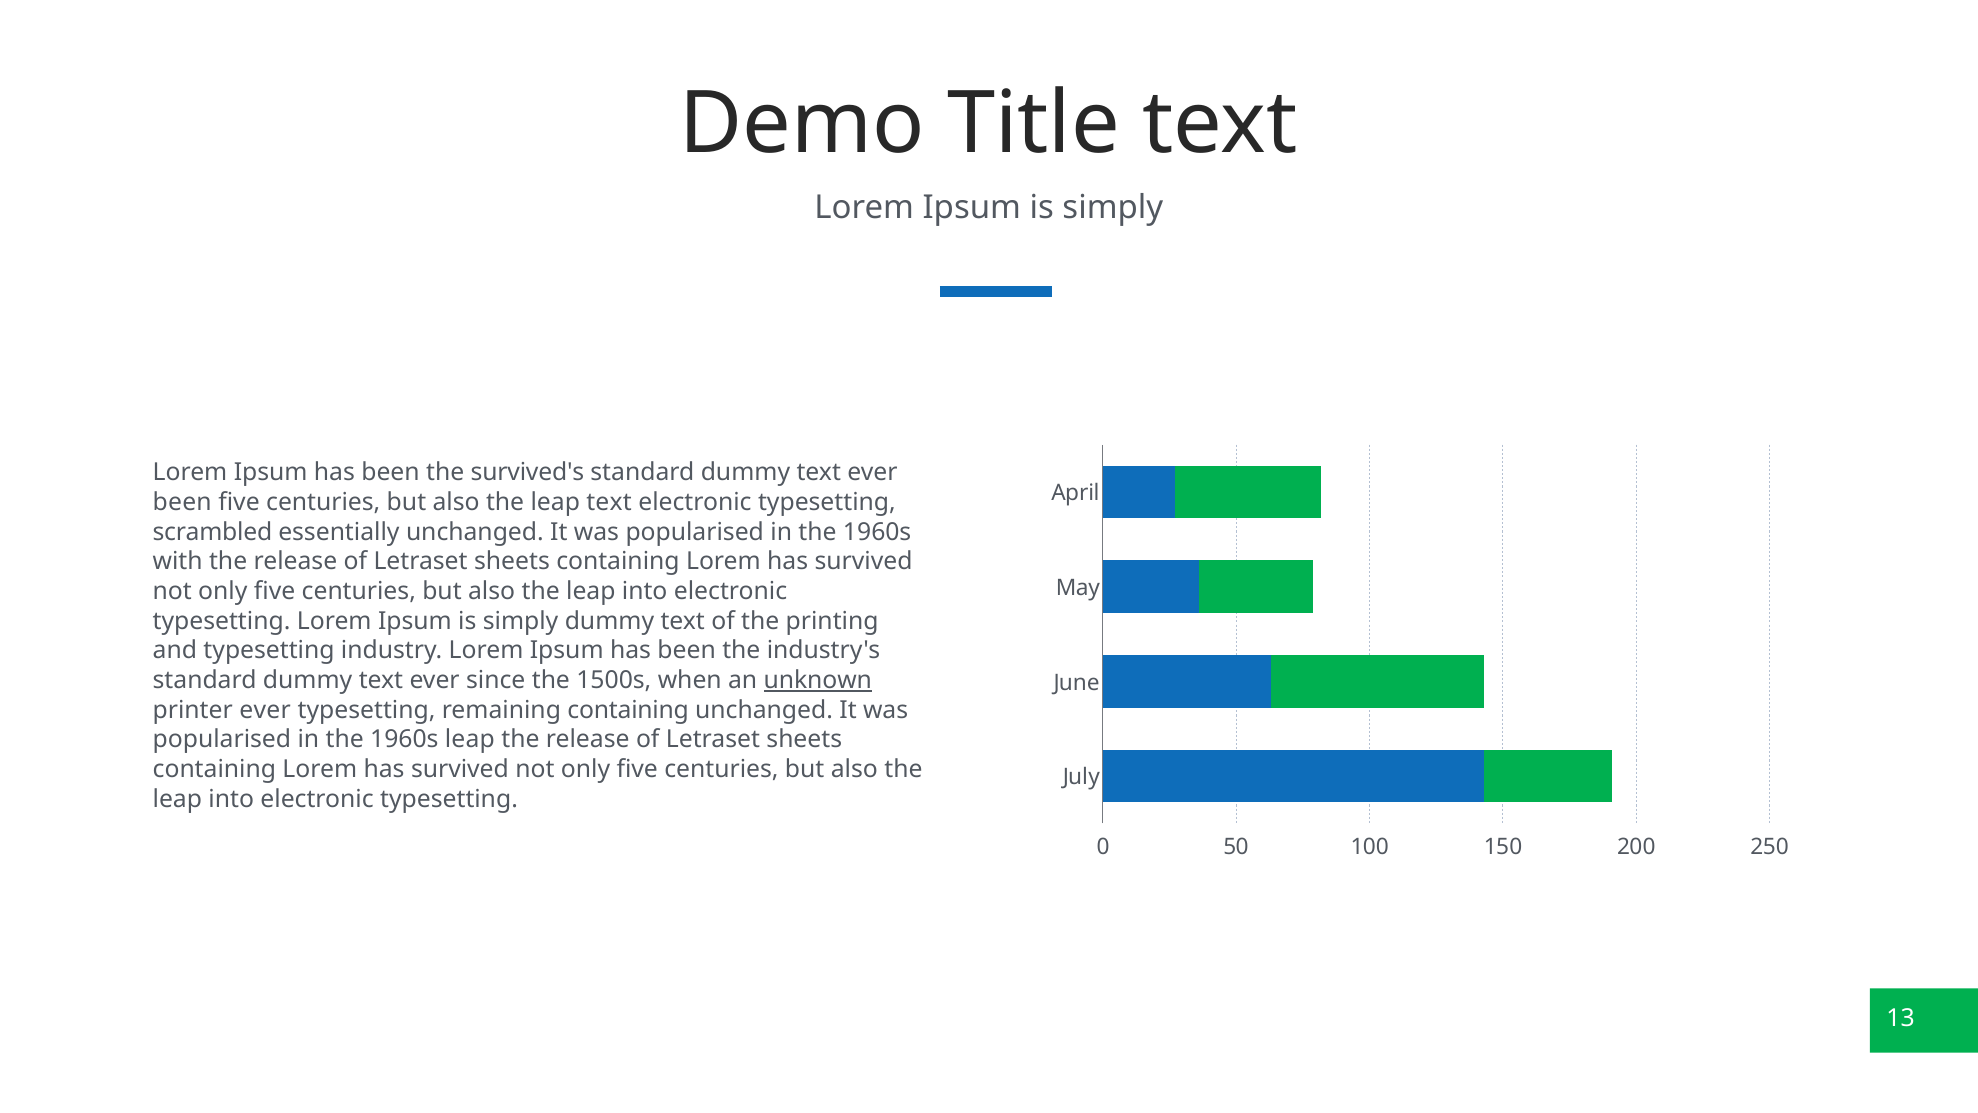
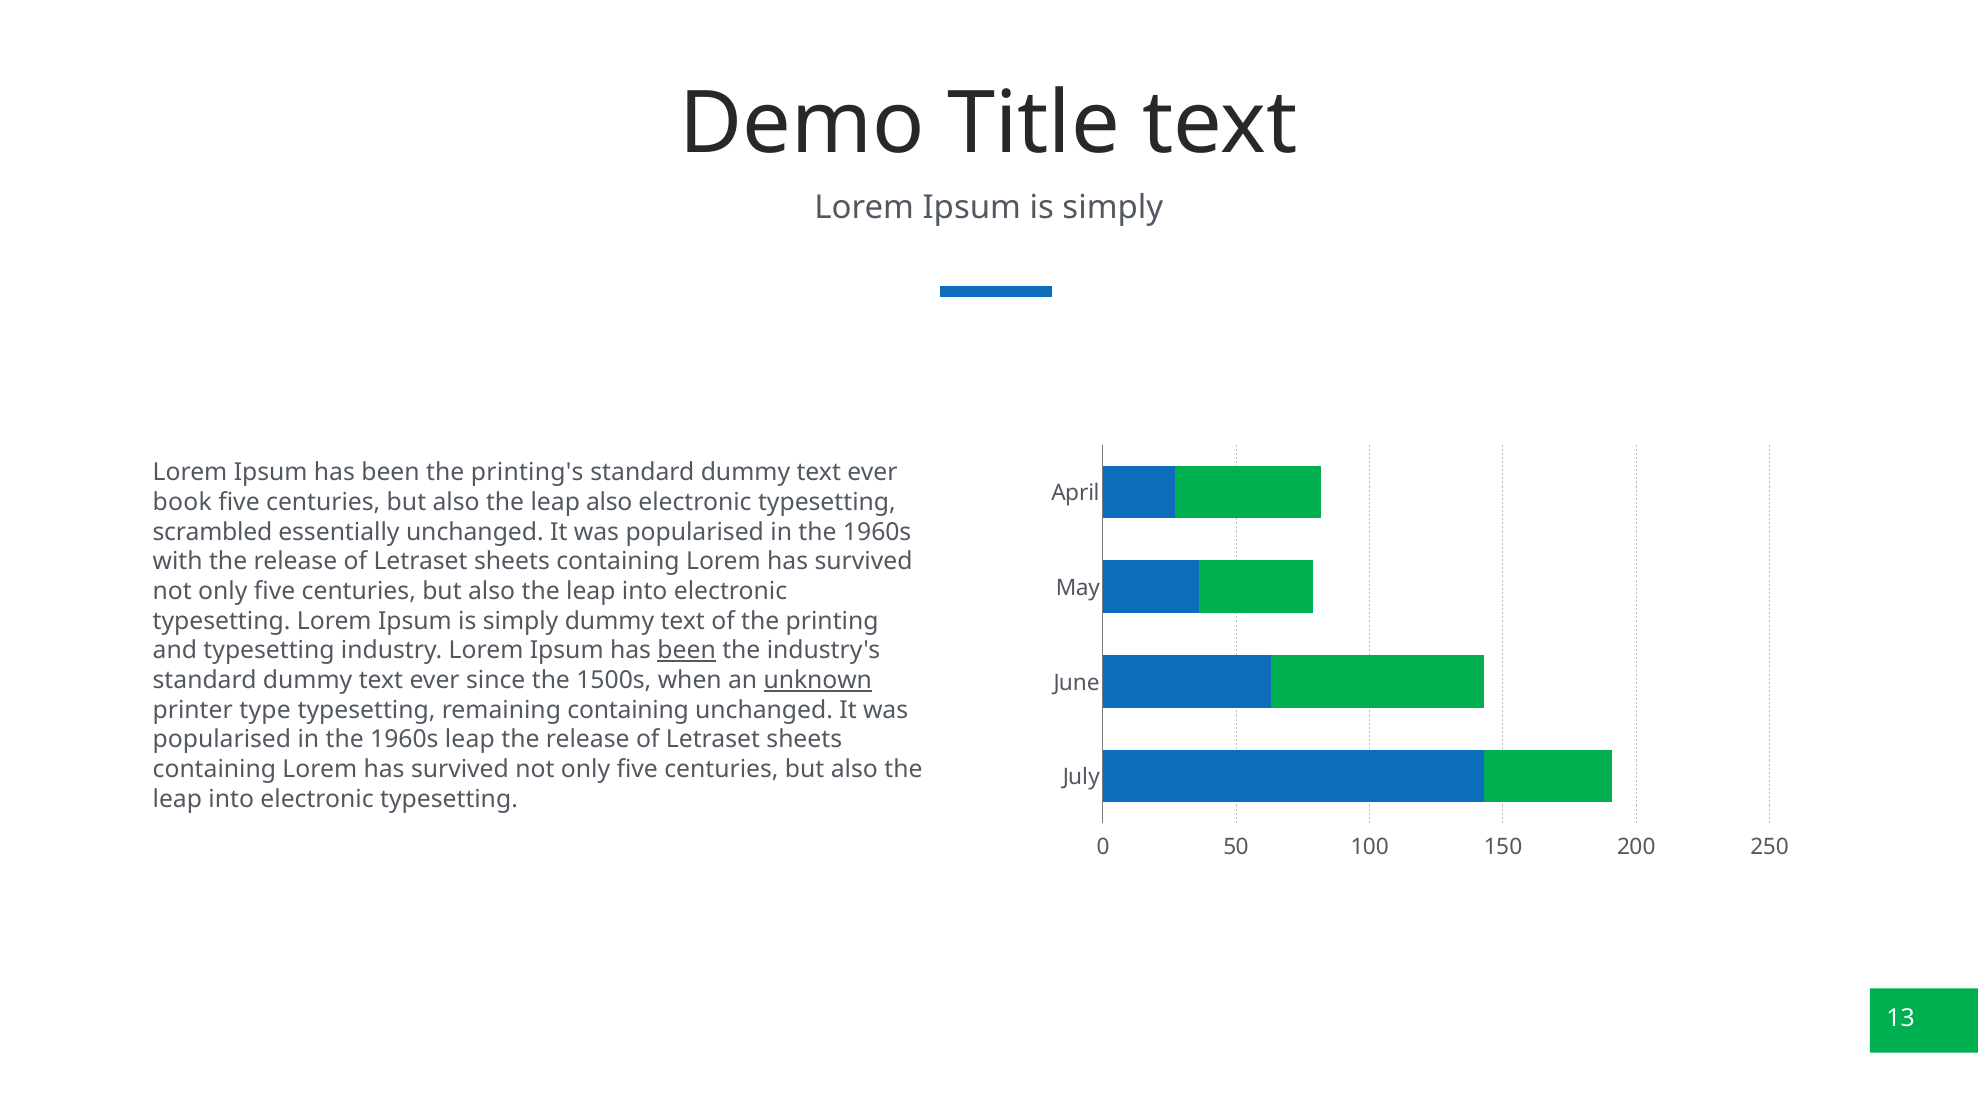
survived's: survived's -> printing's (527, 472)
been: been -> book (182, 502)
leap text: text -> also (609, 502)
been underline: none -> present (687, 650)
printer ever: ever -> type (265, 710)
